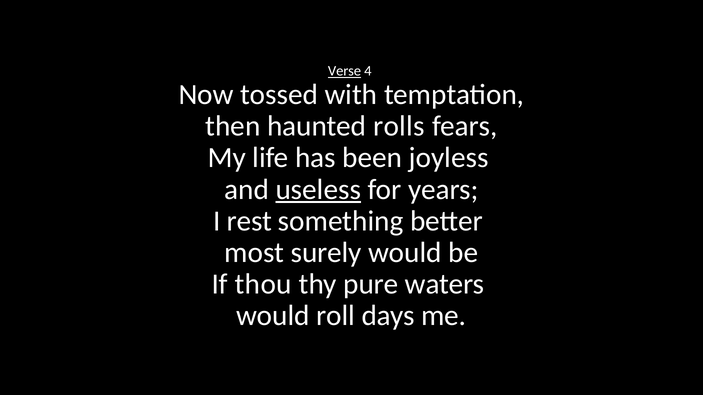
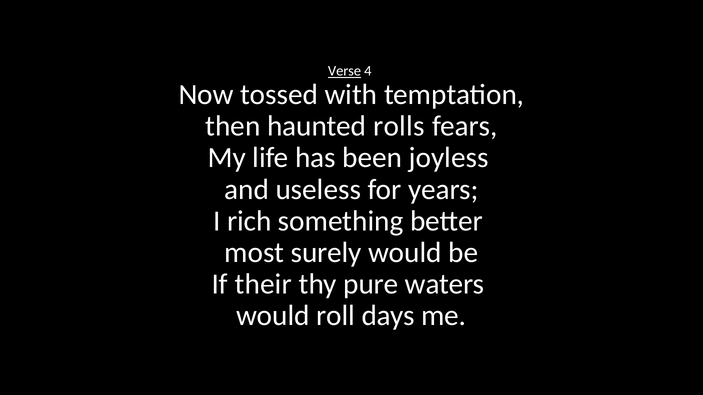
useless underline: present -> none (318, 190)
rest: rest -> rich (249, 221)
thou: thou -> their (263, 284)
